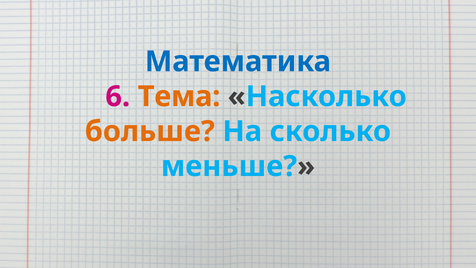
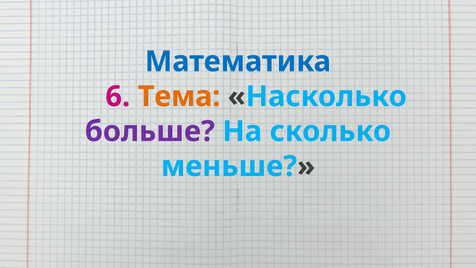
больше colour: orange -> purple (150, 131)
